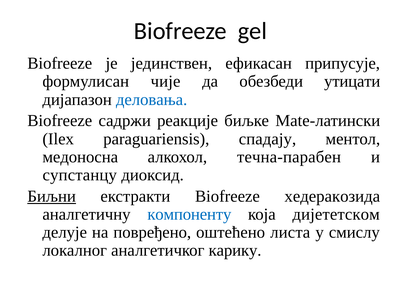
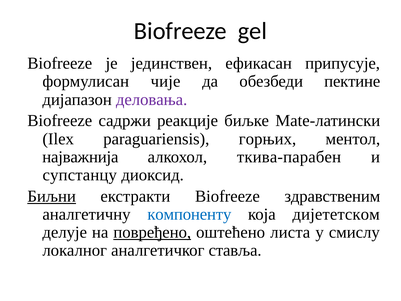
утицати: утицати -> пектине (352, 81)
деловања colour: blue -> purple (152, 99)
спадају: спадају -> горњих (268, 139)
медоносна: медоносна -> најважнија (80, 157)
течна-парабен: течна-парабен -> ткива-парабен (289, 157)
хедеракозида: хедеракозида -> здравственим (332, 196)
повређено underline: none -> present (152, 232)
карику: карику -> ставља (235, 250)
